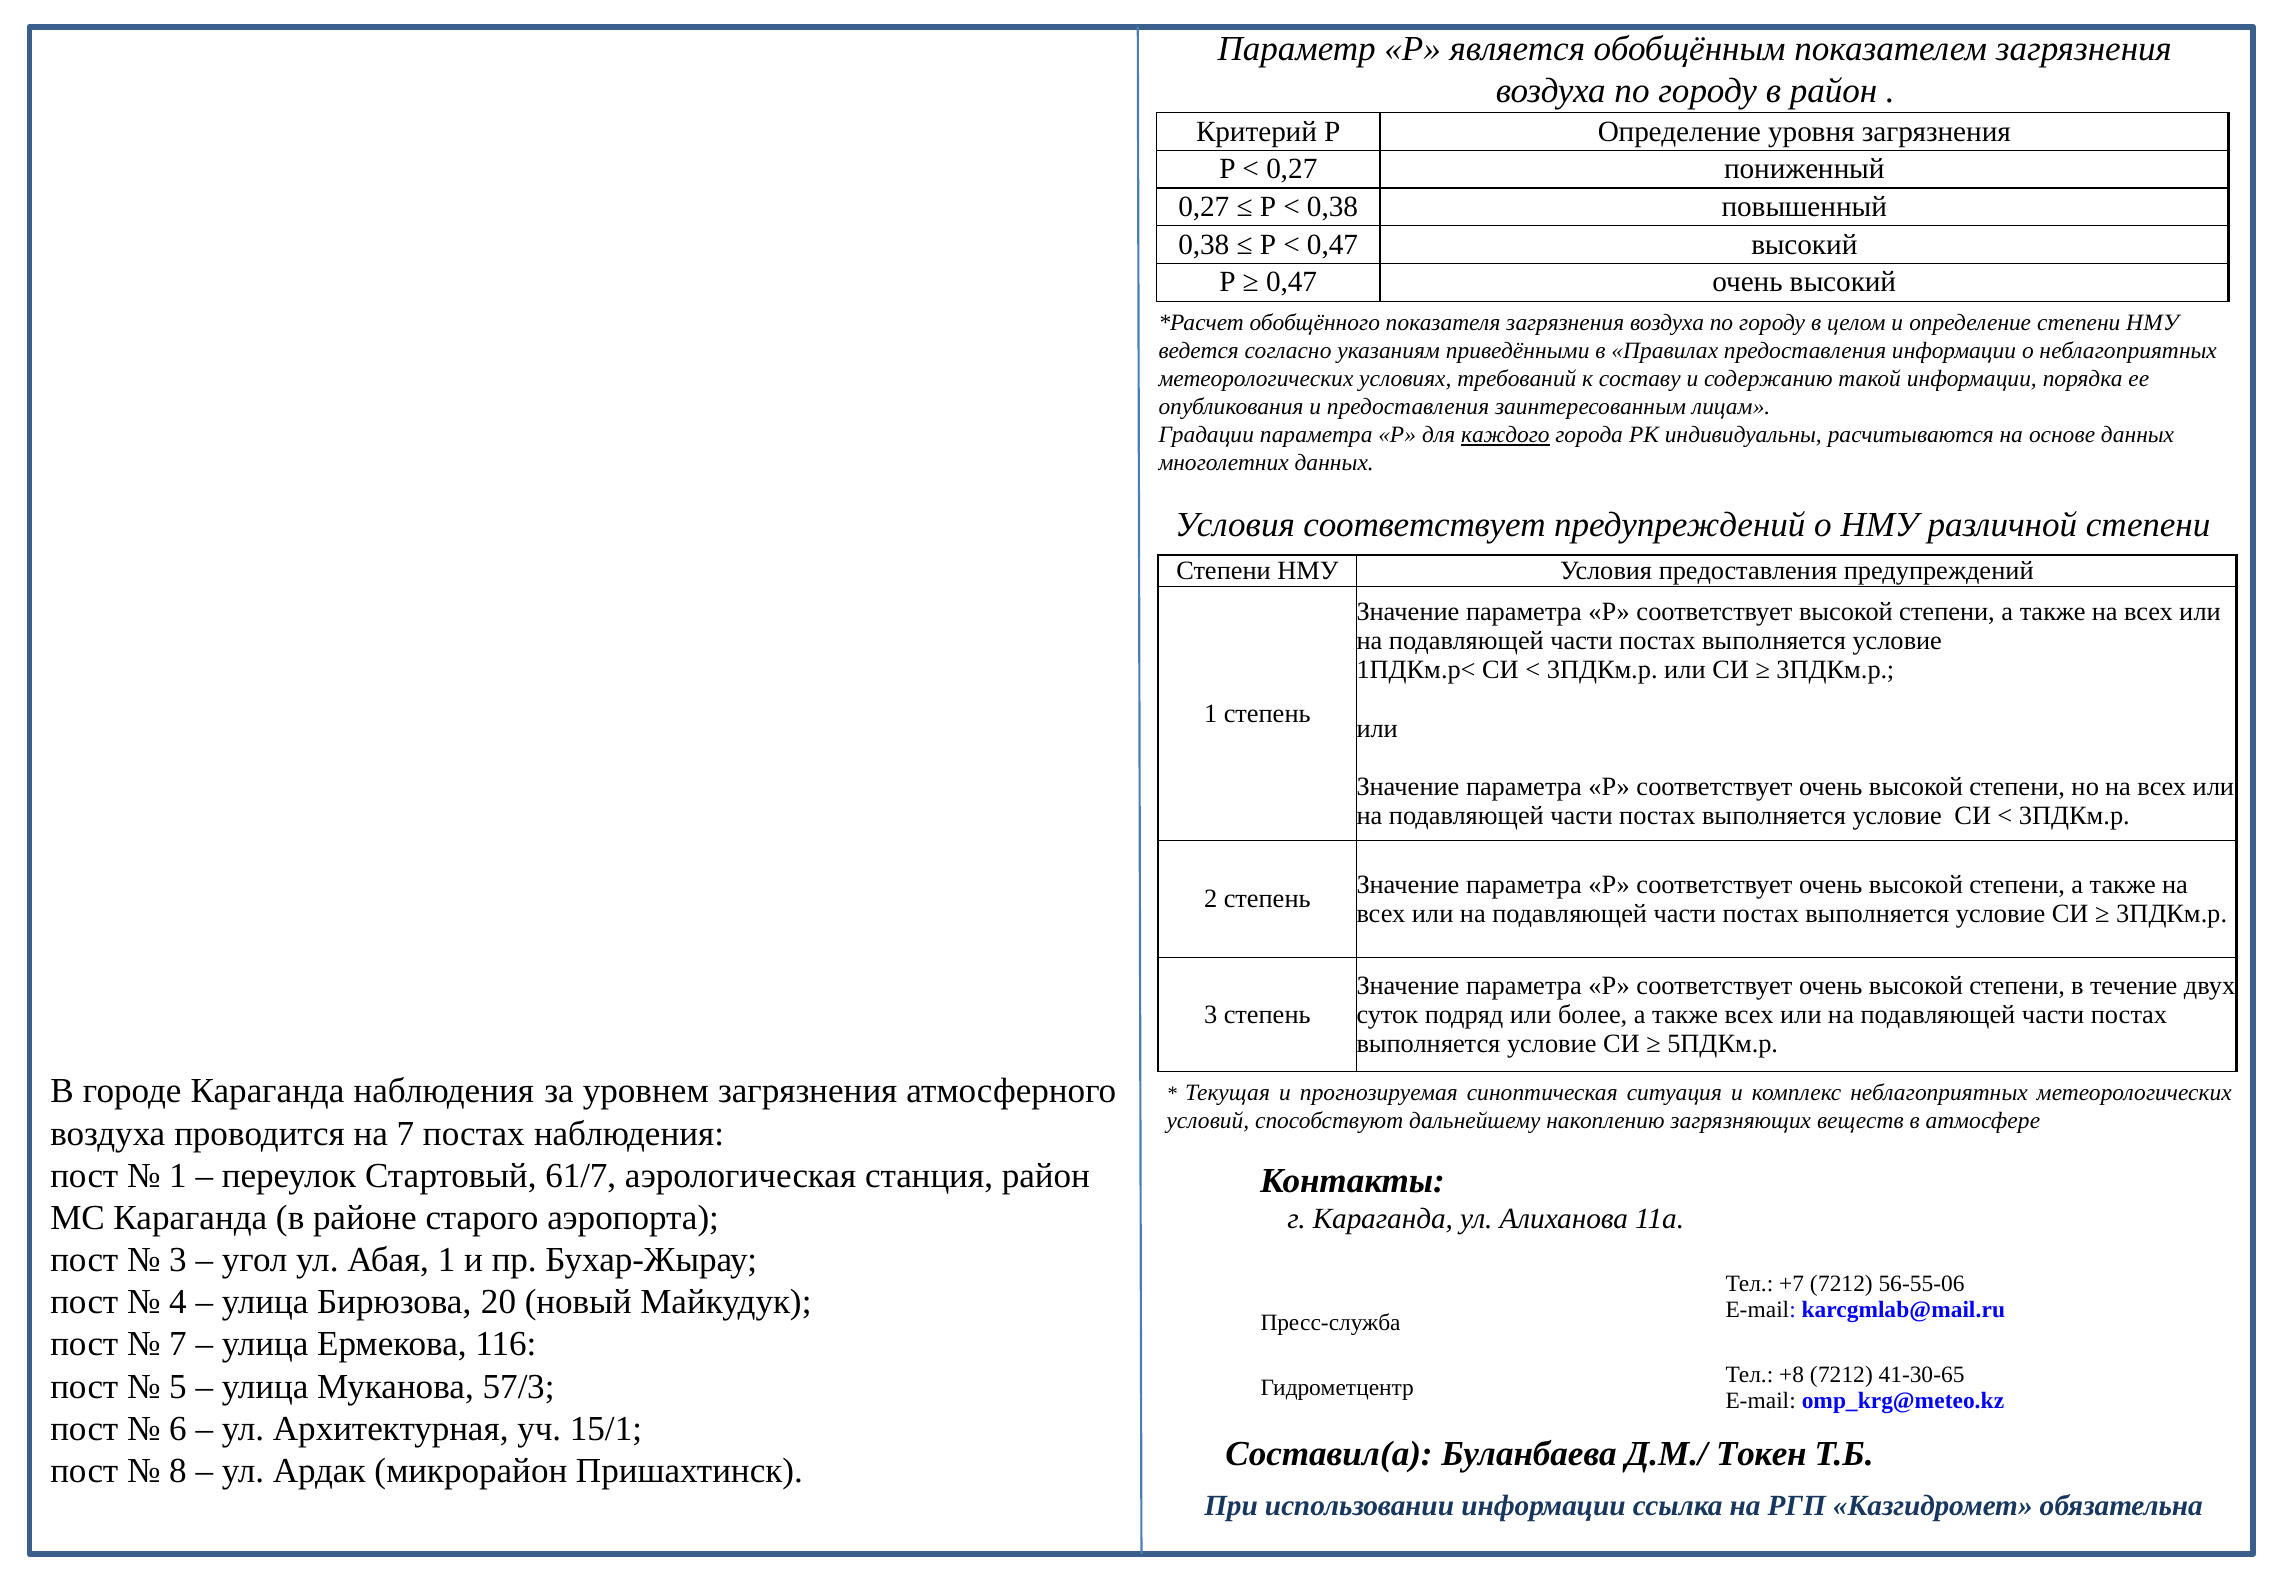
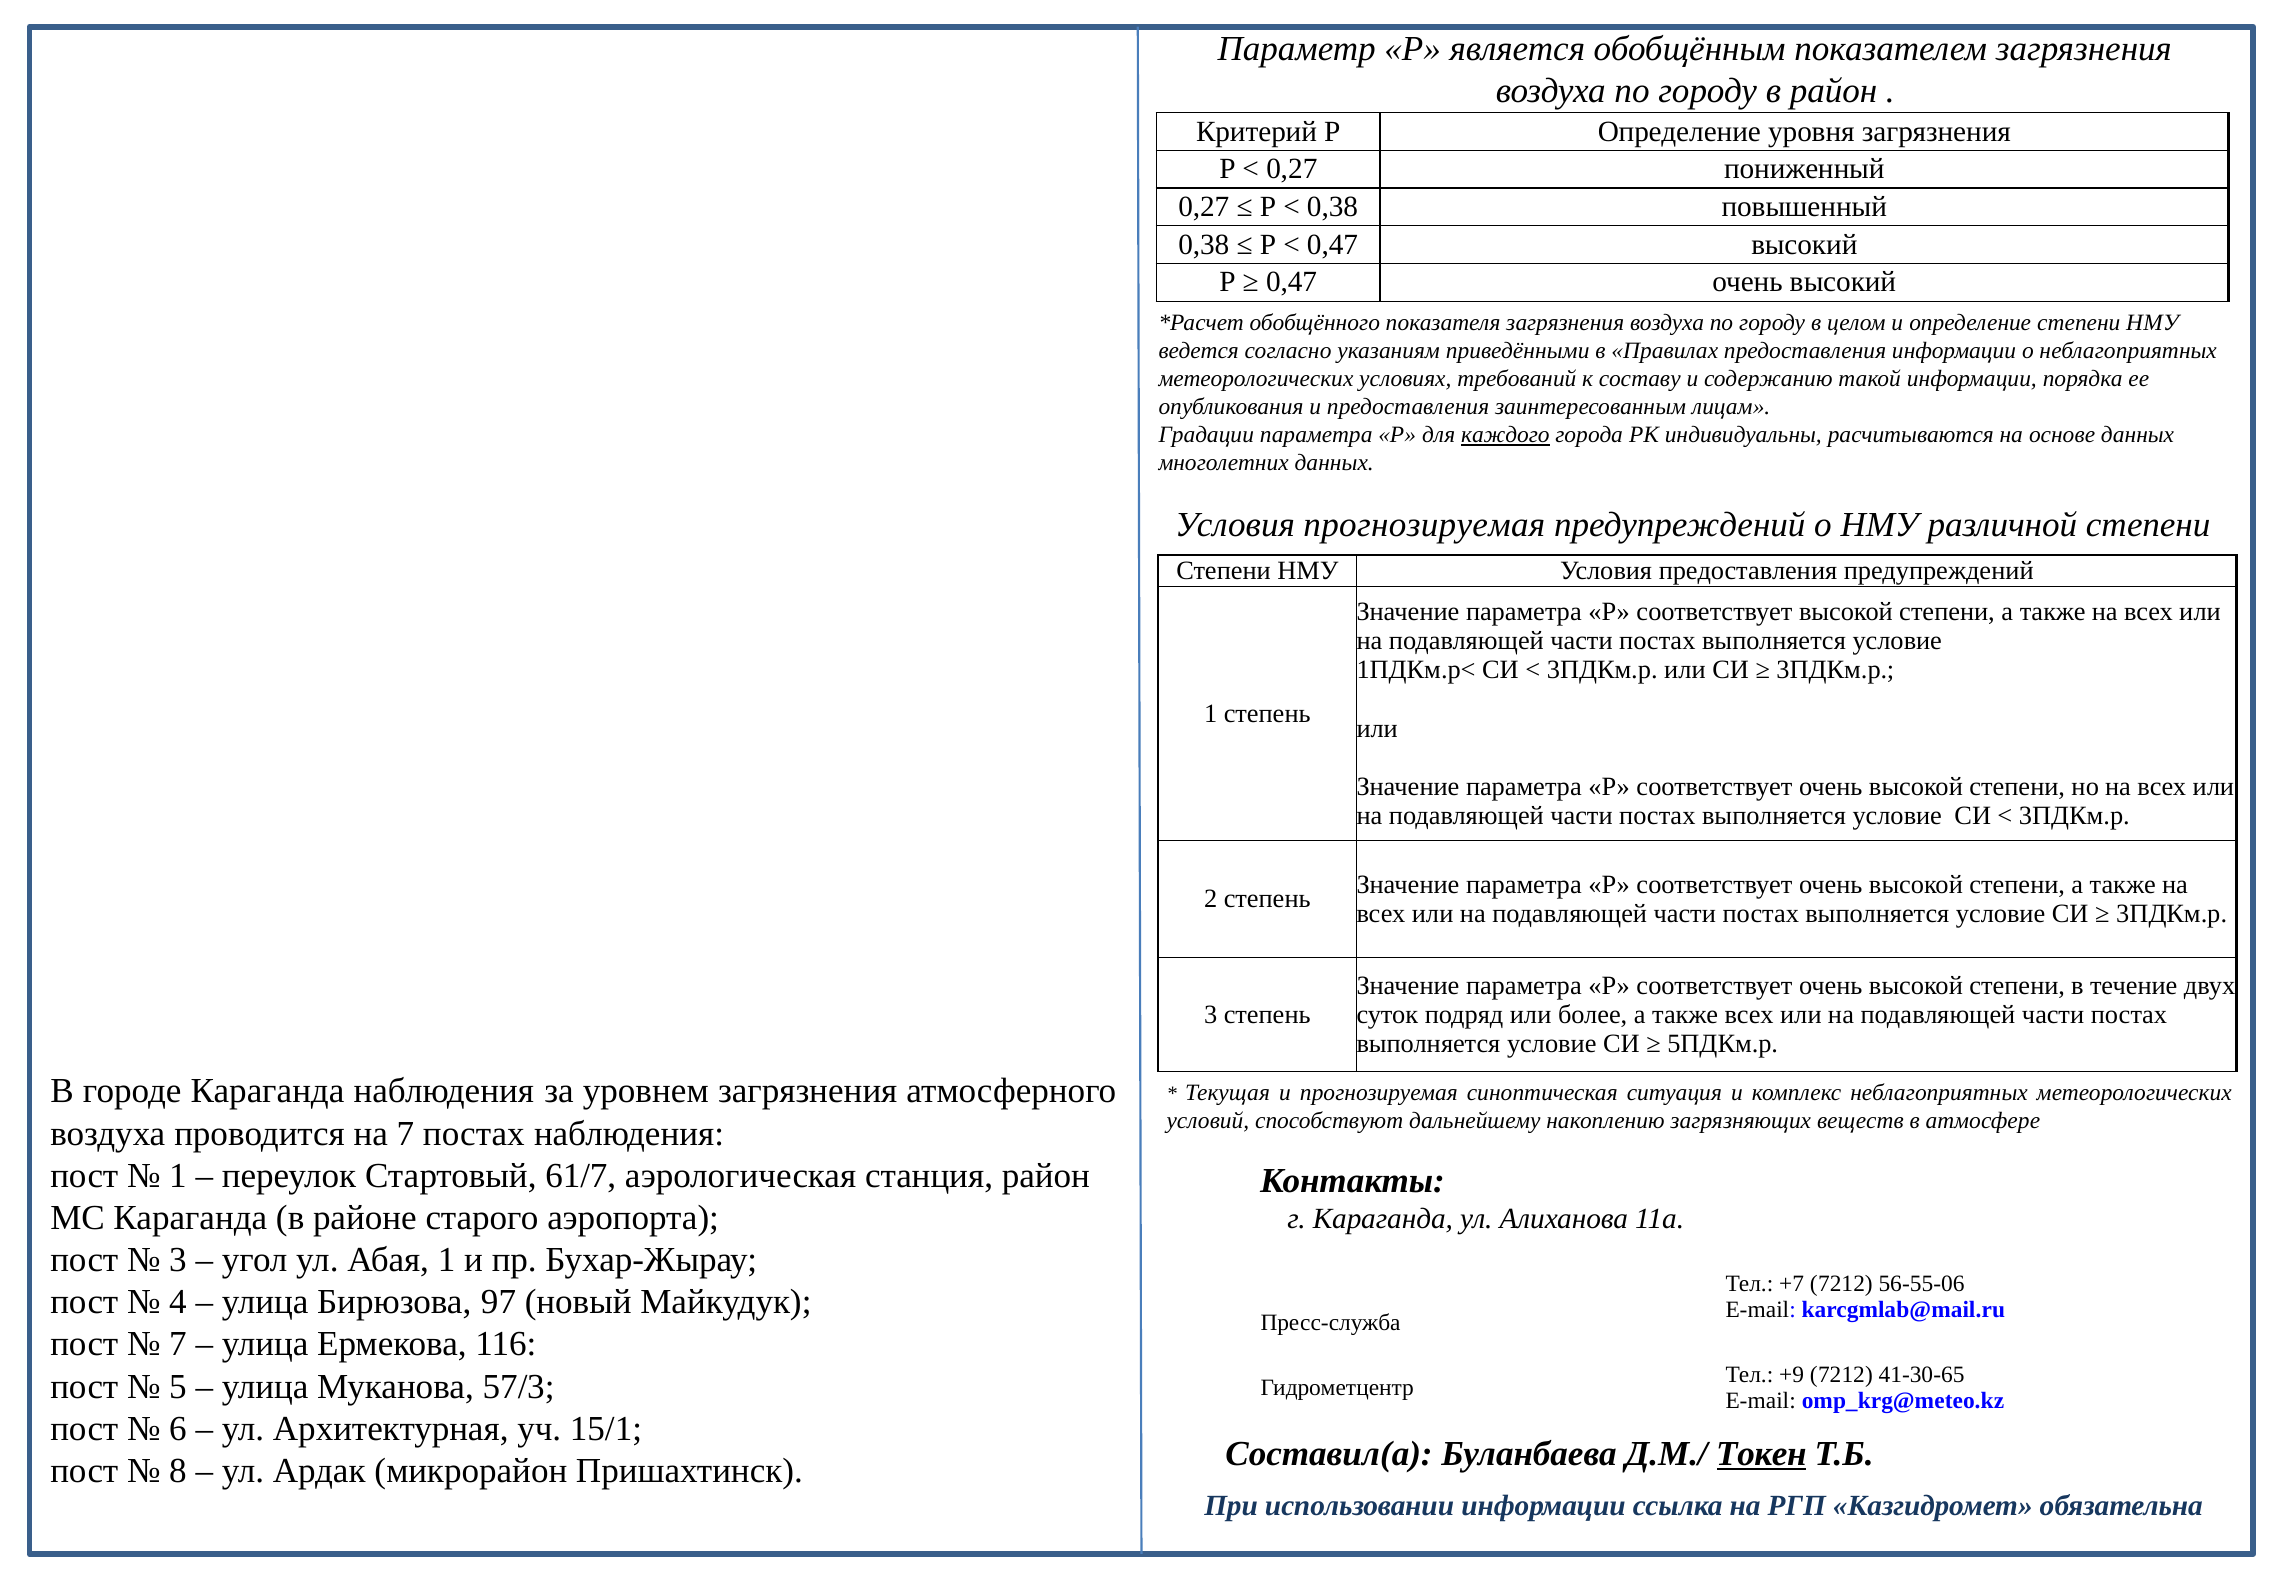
Условия соответствует: соответствует -> прогнозируемая (1424, 525)
20: 20 -> 97 (499, 1302)
+8: +8 -> +9 (1792, 1375)
Токен underline: none -> present (1761, 1453)
